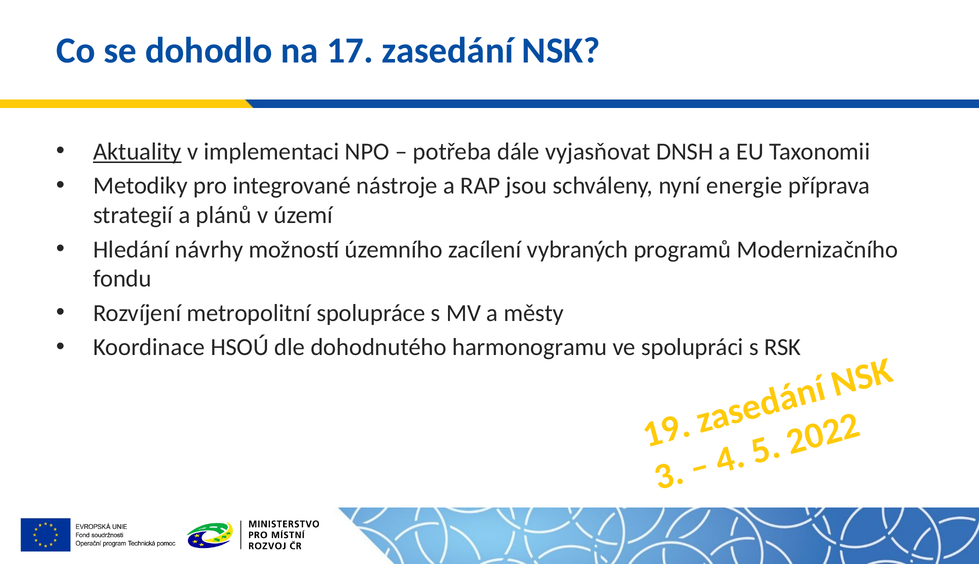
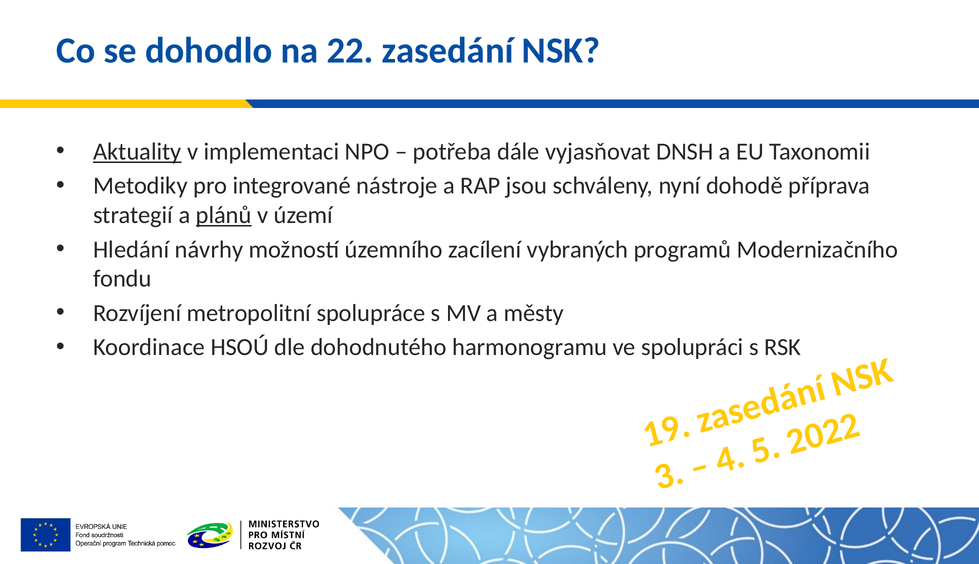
17: 17 -> 22 (350, 51)
energie: energie -> dohodě (744, 186)
plánů underline: none -> present (224, 215)
